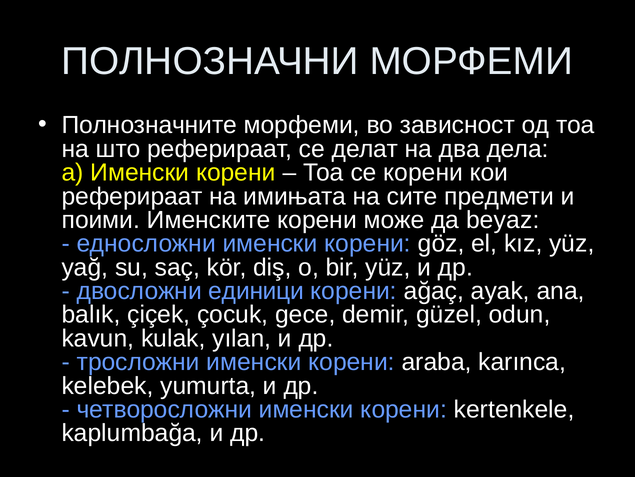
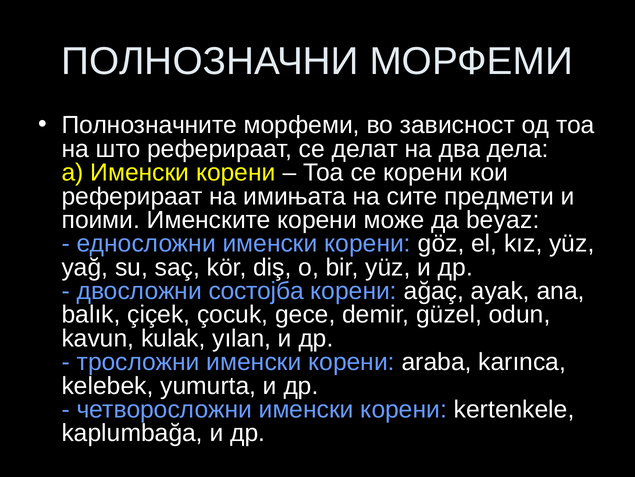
единици: единици -> состојба (256, 291)
